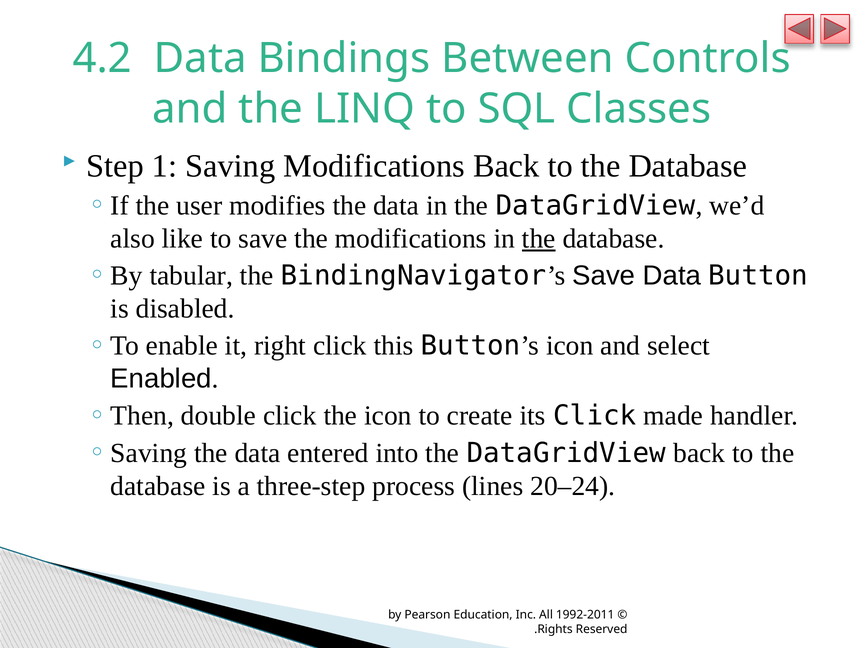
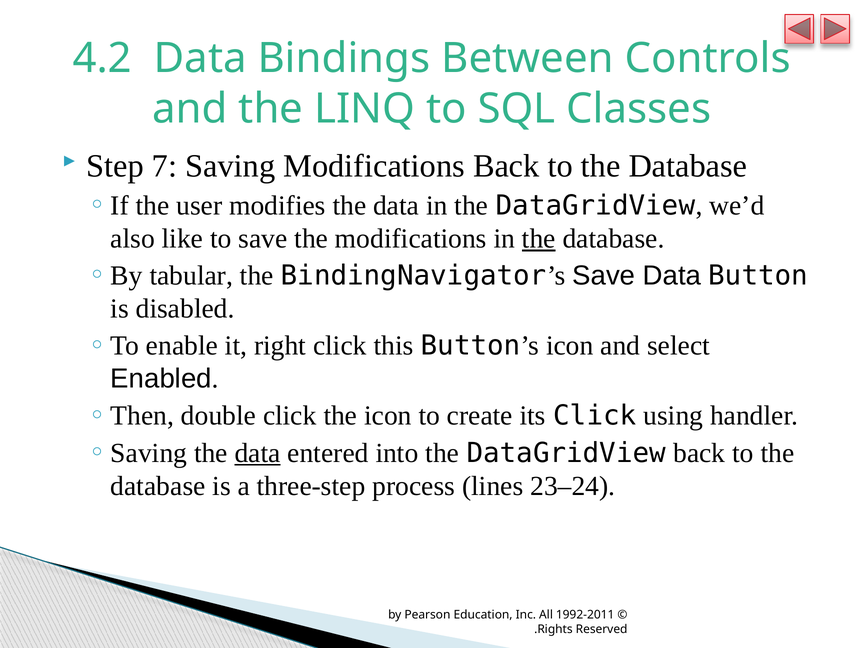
1: 1 -> 7 (165, 166)
made: made -> using (673, 416)
data underline: none -> present (258, 453)
20–24: 20–24 -> 23–24 (573, 486)
